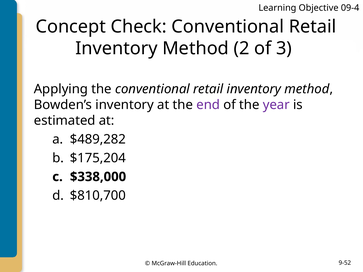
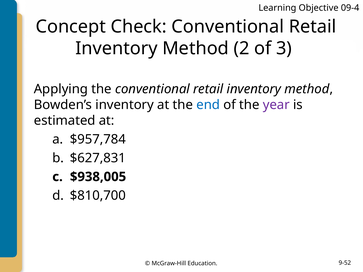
end colour: purple -> blue (208, 105)
$489,282: $489,282 -> $957,784 (98, 139)
$175,204: $175,204 -> $627,831 (98, 158)
$338,000: $338,000 -> $938,005 (98, 177)
